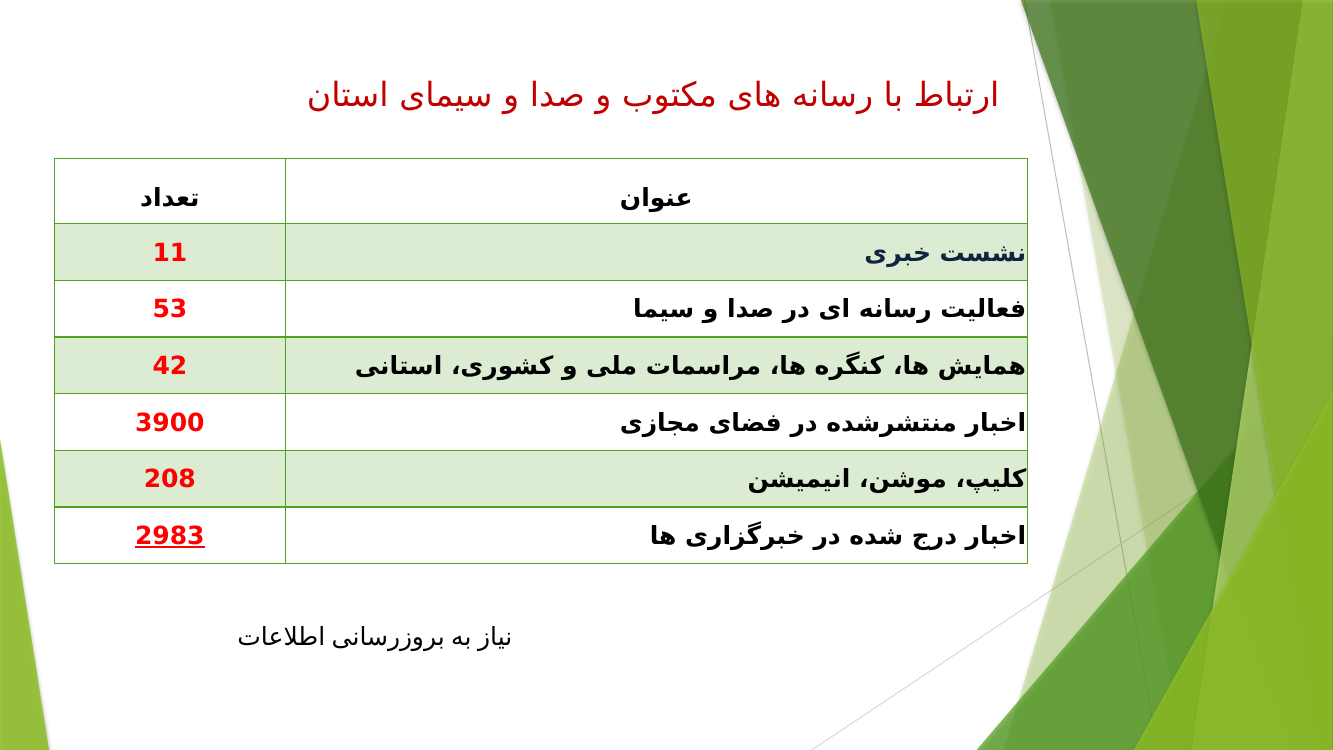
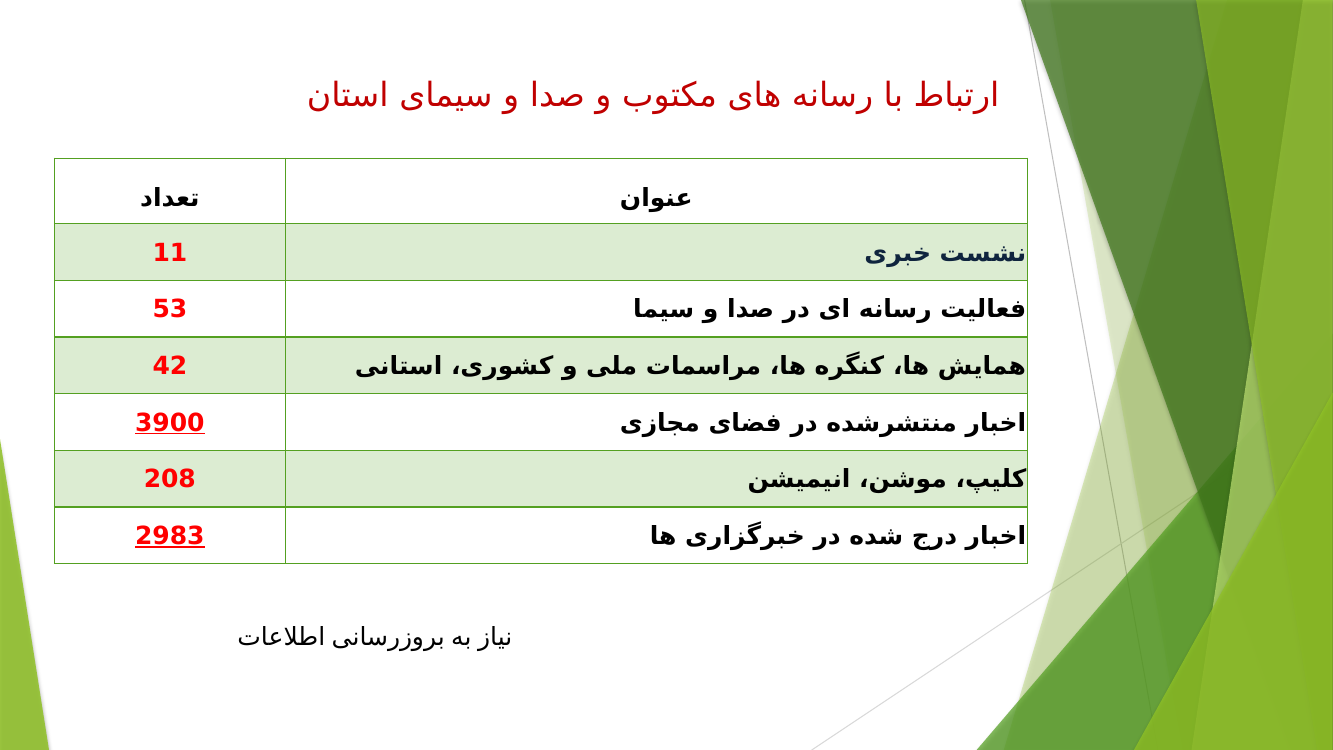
3900 underline: none -> present (170, 423)
